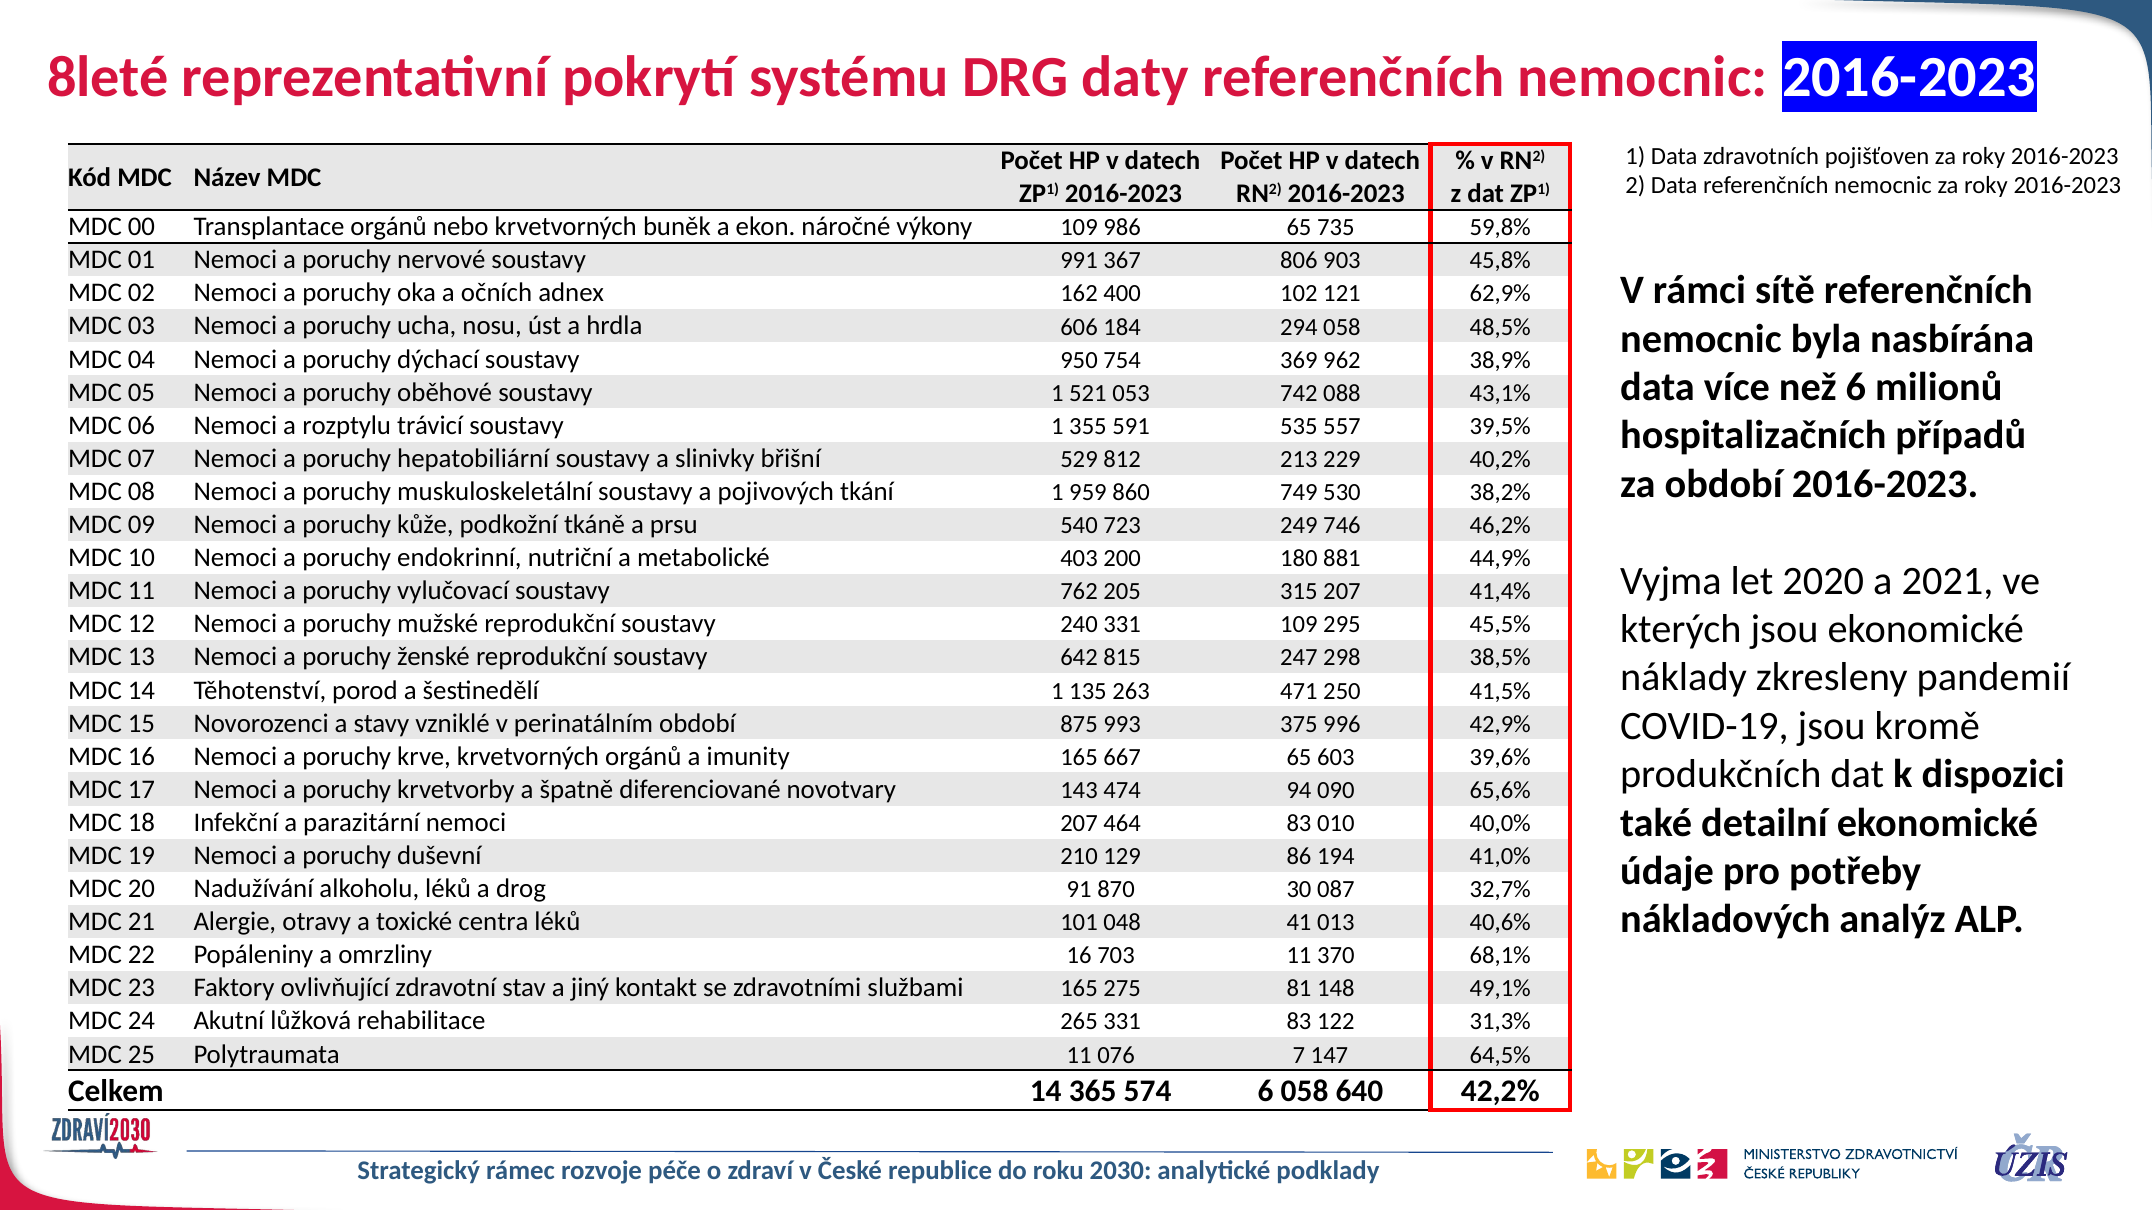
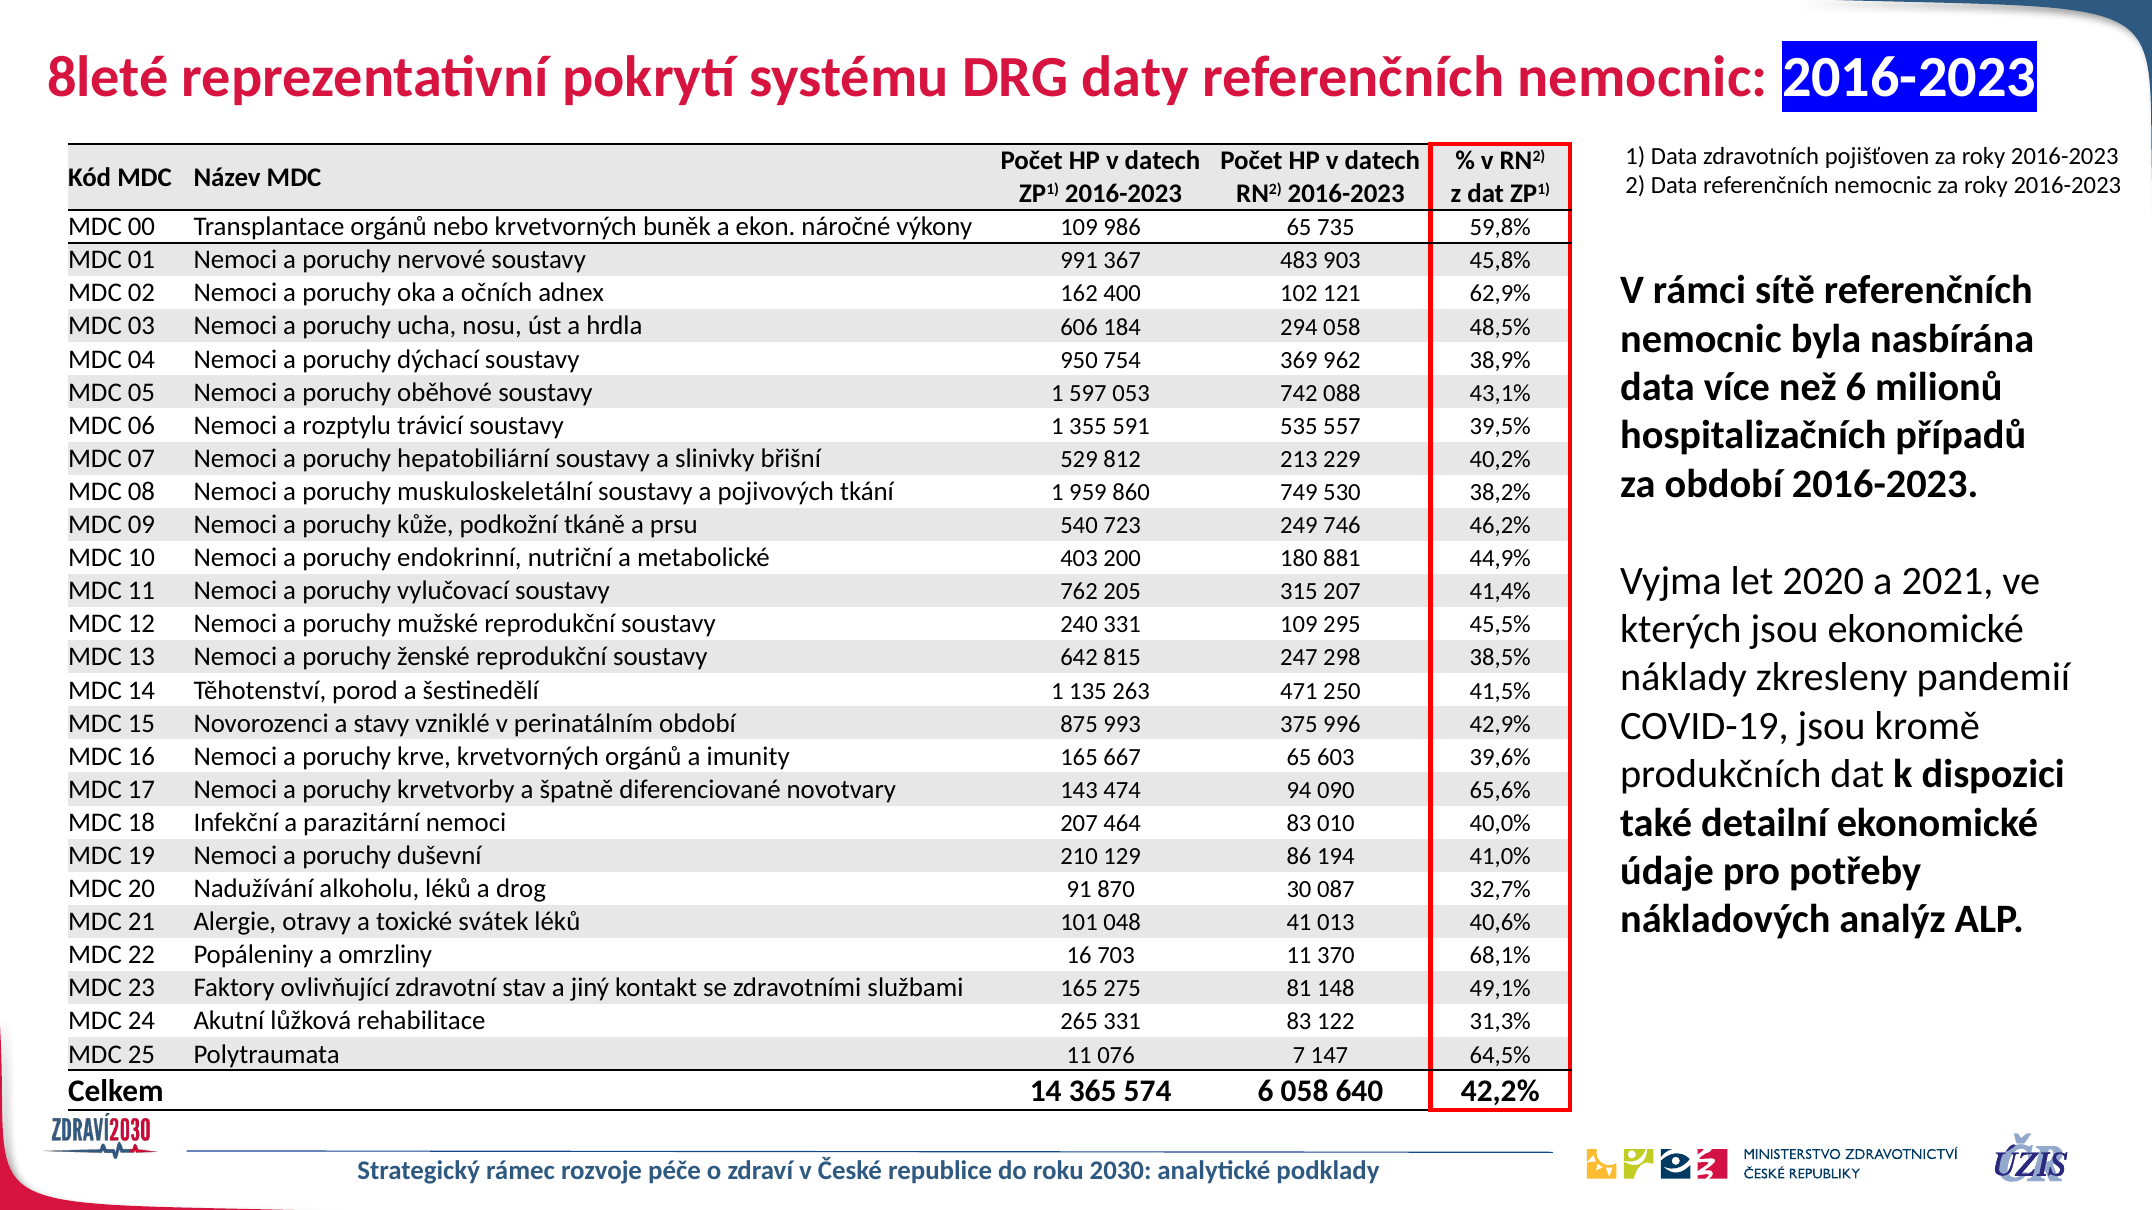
806: 806 -> 483 (1299, 261)
521: 521 -> 597 (1088, 393)
centra: centra -> svátek (493, 922)
